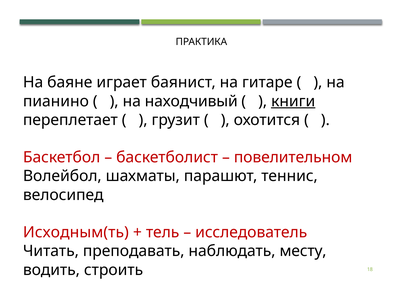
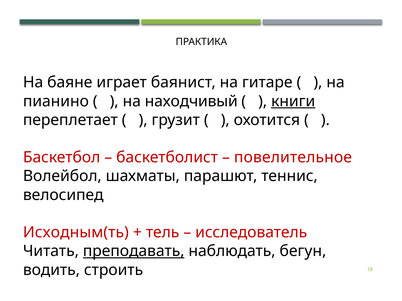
повелительном: повелительном -> повелительное (293, 158)
преподавать underline: none -> present (134, 252)
месту: месту -> бегун (303, 252)
